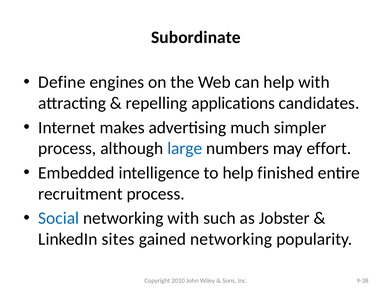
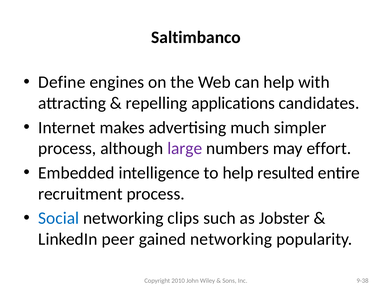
Subordinate: Subordinate -> Saltimbanco (196, 37)
large colour: blue -> purple (185, 148)
finished: finished -> resulted (286, 173)
networking with: with -> clips (183, 218)
sites: sites -> peer (118, 239)
